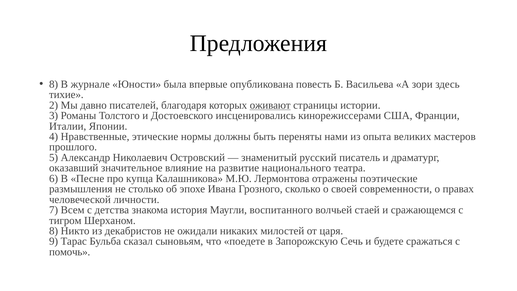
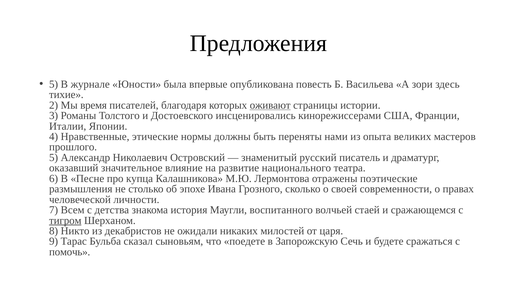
8: 8 -> 5 (54, 84)
давно: давно -> время (94, 105)
тигром underline: none -> present (65, 220)
